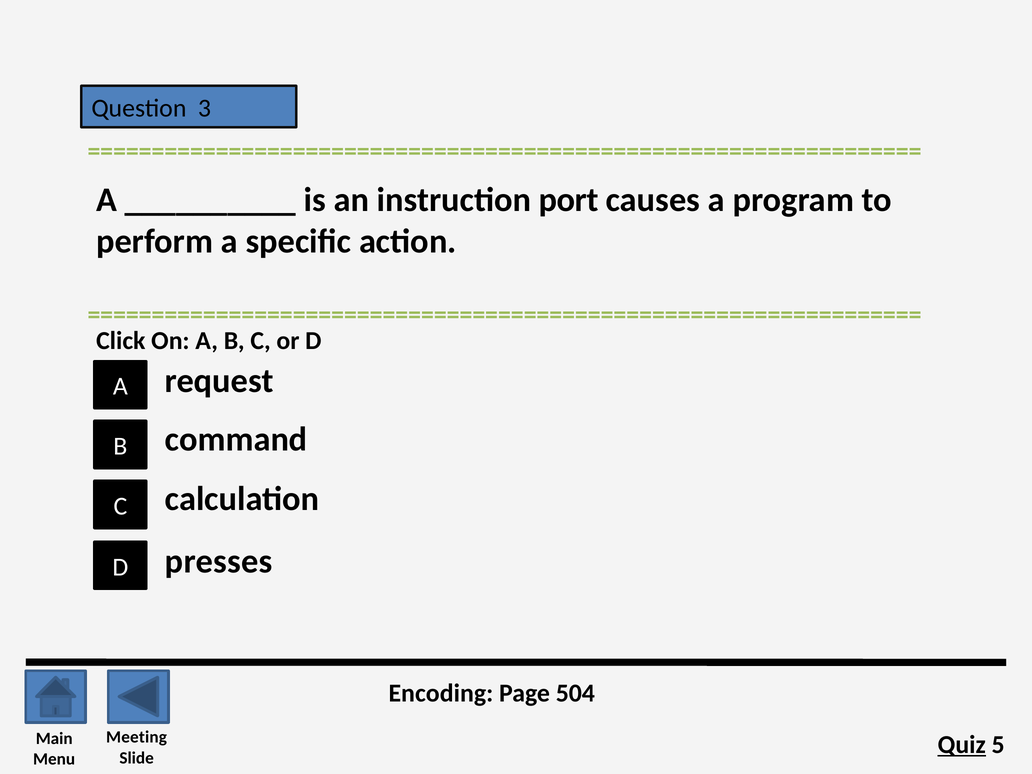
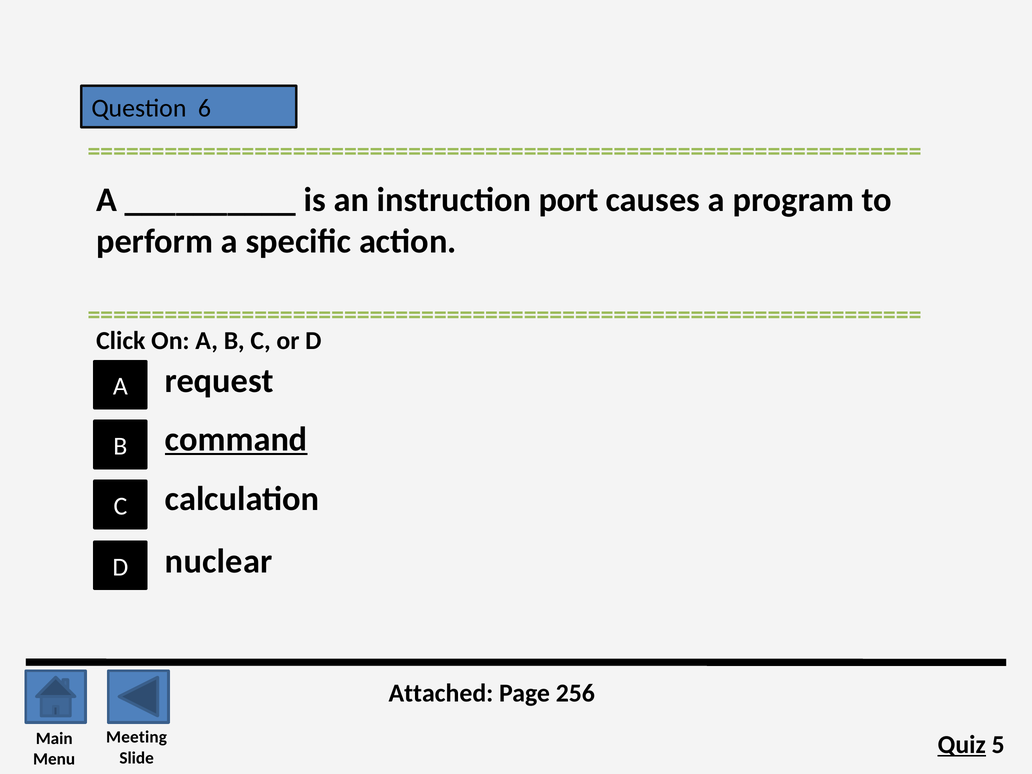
3: 3 -> 6 (204, 108)
command underline: none -> present (236, 439)
presses: presses -> nuclear (219, 561)
Encoding: Encoding -> Attached (441, 693)
504: 504 -> 256 (575, 693)
